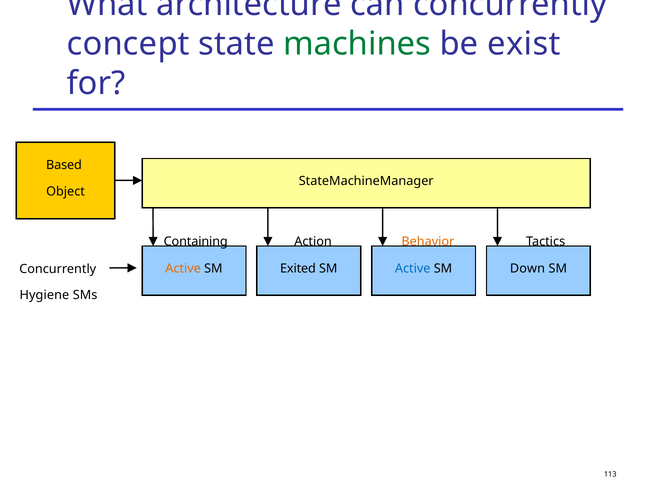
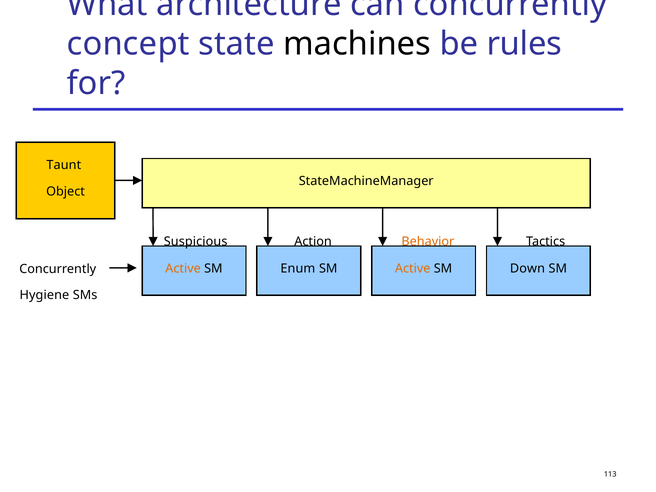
machines colour: green -> black (357, 44)
exist: exist -> rules (524, 44)
Based: Based -> Taunt (64, 165)
Containing: Containing -> Suspicious (196, 242)
Exited: Exited -> Enum (298, 269)
Active colour: blue -> orange (413, 269)
